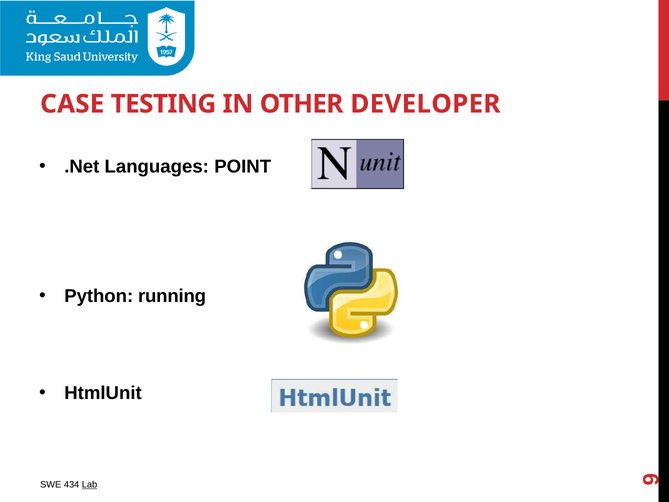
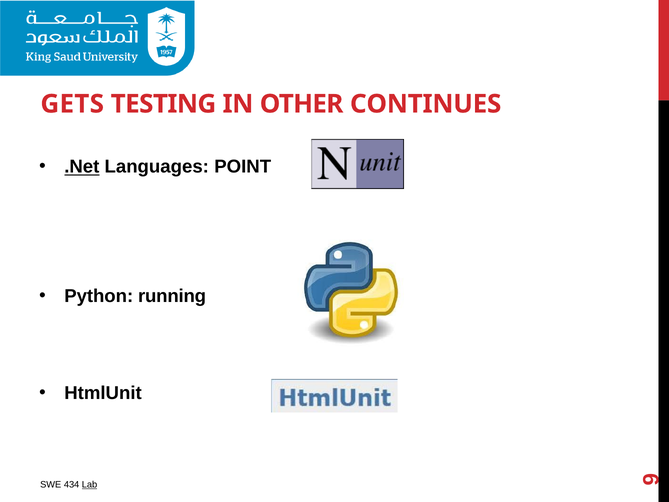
CASE: CASE -> GETS (72, 104)
DEVELOPER: DEVELOPER -> CONTINUES (426, 104)
.Net underline: none -> present (82, 167)
